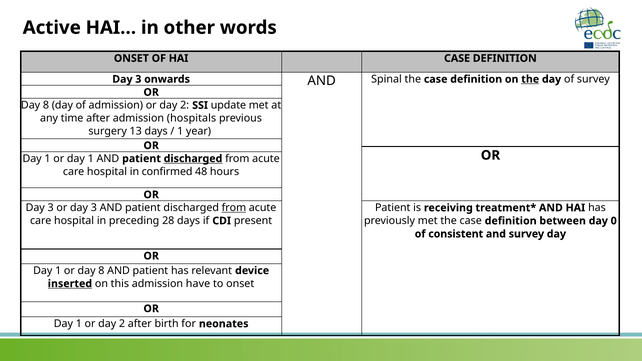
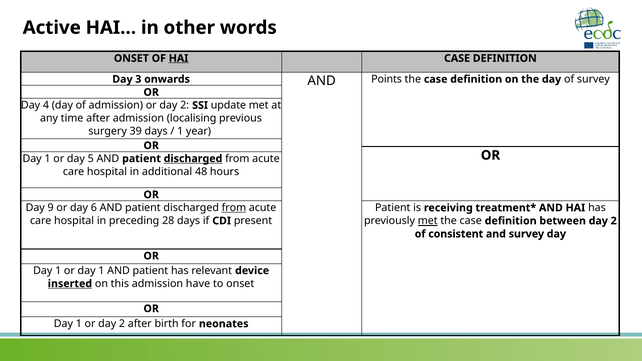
HAI underline: none -> present (179, 58)
Spinal: Spinal -> Points (387, 79)
the underline: present -> none (530, 79)
8: 8 -> 4 (46, 105)
hospitals: hospitals -> localising (192, 118)
13: 13 -> 39 (136, 131)
1 or day 1: 1 -> 5 (91, 159)
confirmed: confirmed -> additional (167, 172)
3: 3 -> 9 (51, 208)
3: 3 -> 6 (94, 208)
met underline: none -> present (428, 221)
between day 0: 0 -> 2 (614, 221)
1 or day 8: 8 -> 1 (101, 271)
